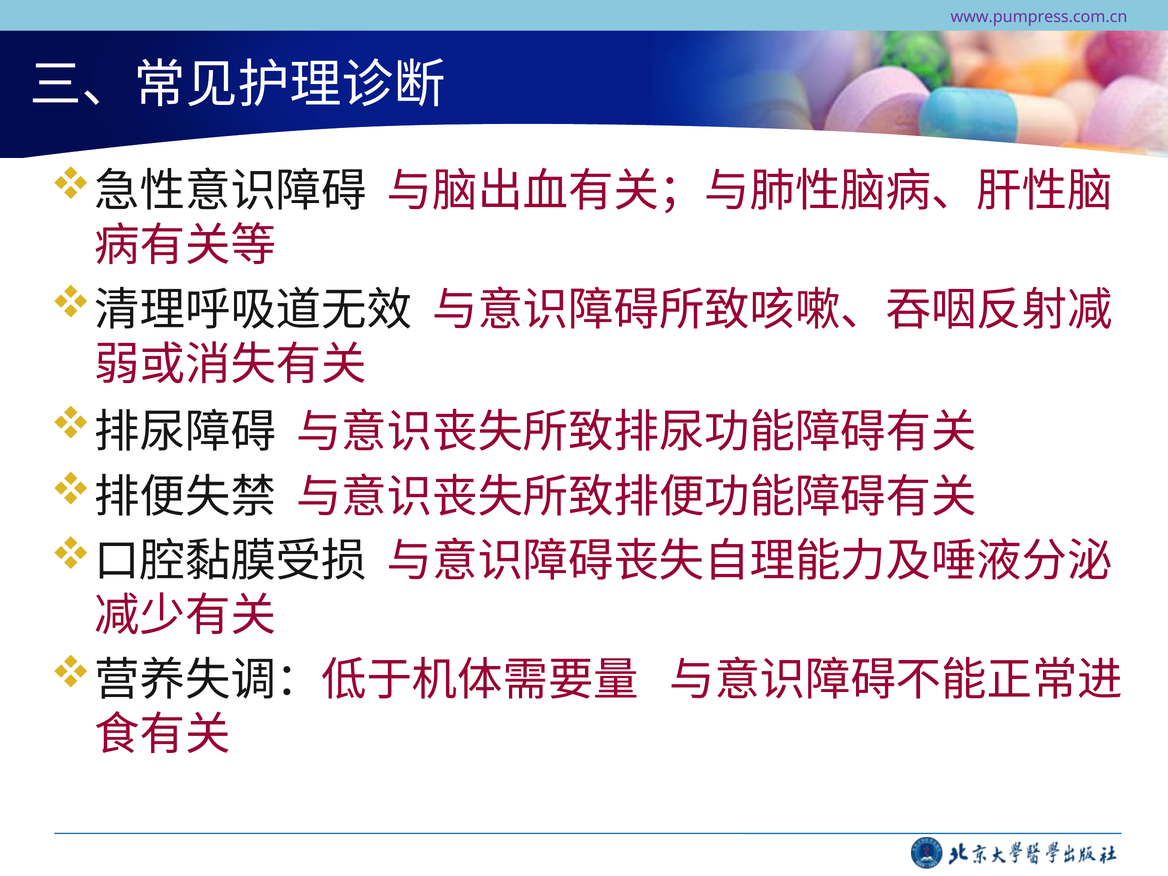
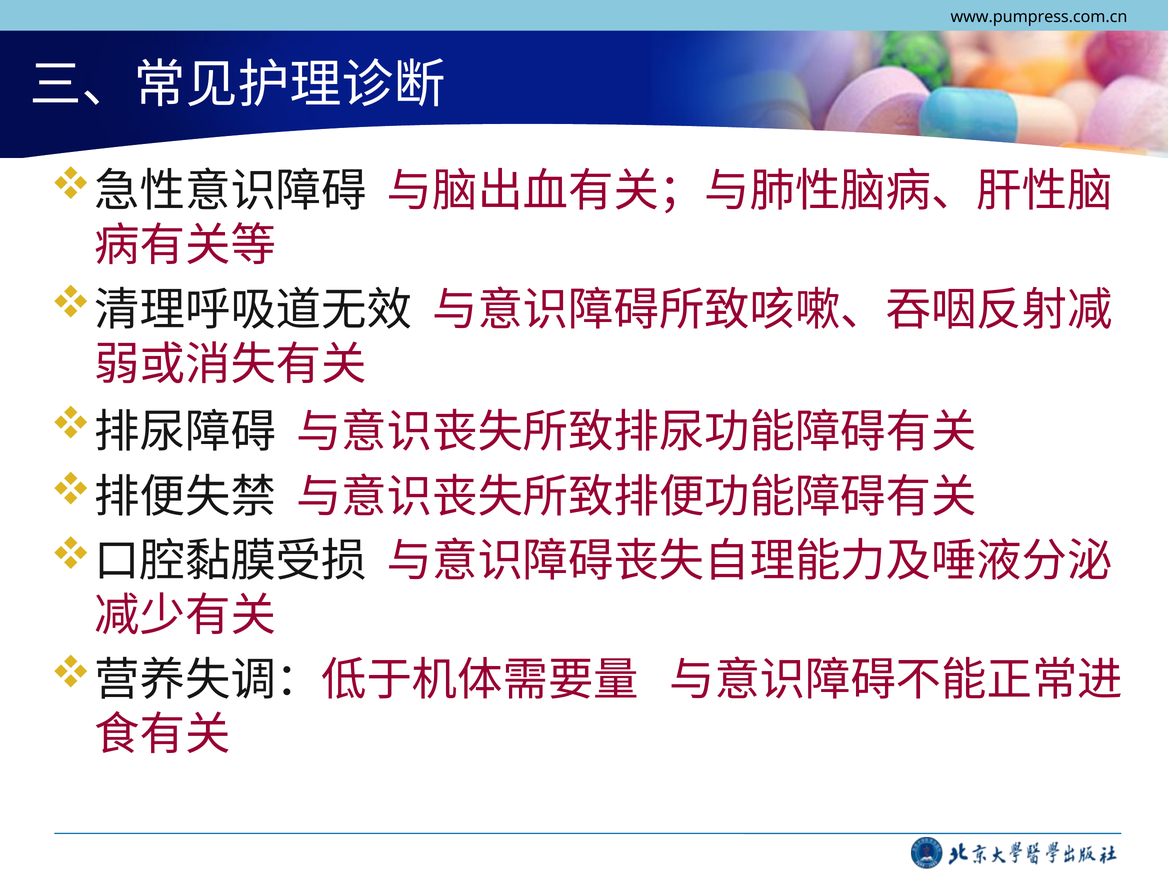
www.pumpress.com.cn colour: purple -> black (1039, 17)
